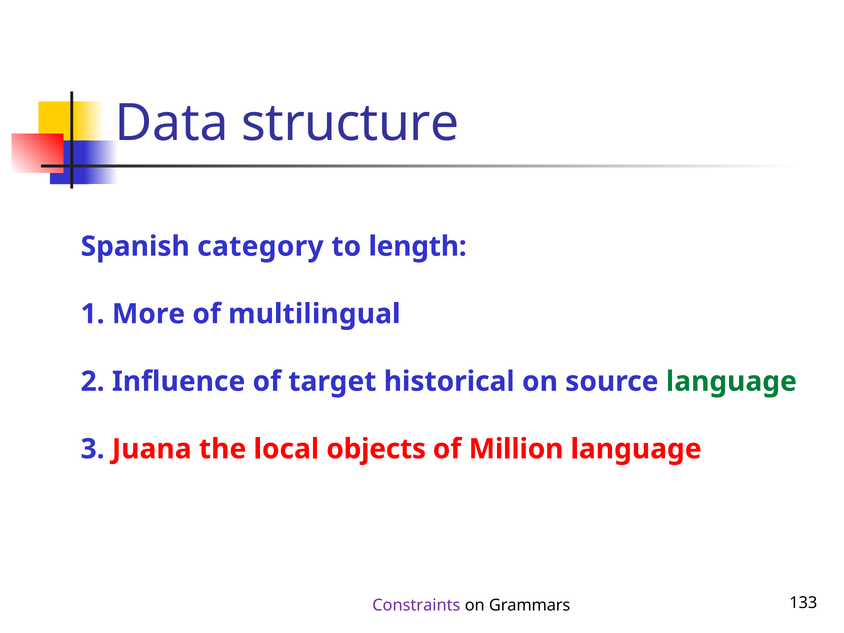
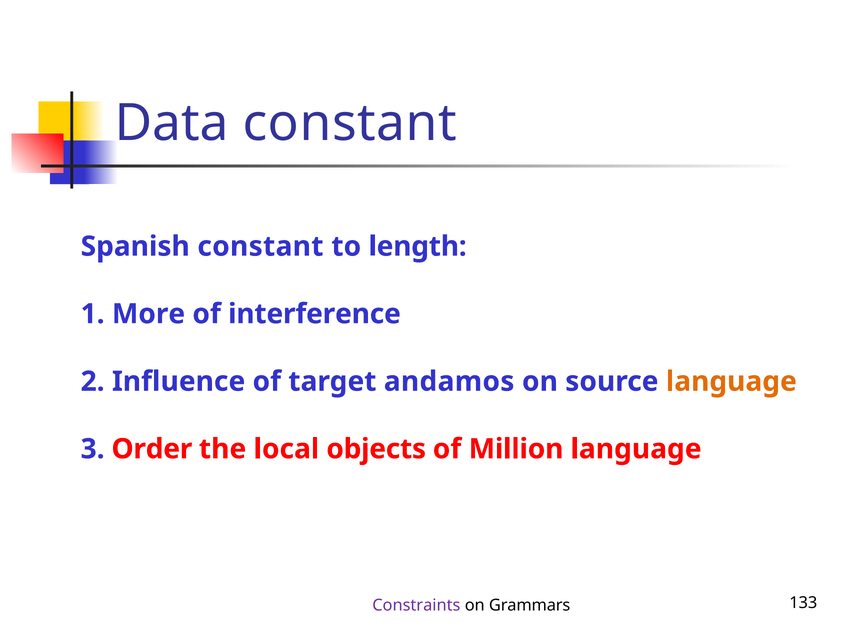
Data structure: structure -> constant (350, 123)
Spanish category: category -> constant (260, 246)
multilingual: multilingual -> interference (314, 314)
historical: historical -> andamos (449, 381)
language colour: green -> orange (731, 381)
Juana: Juana -> Order (152, 449)
